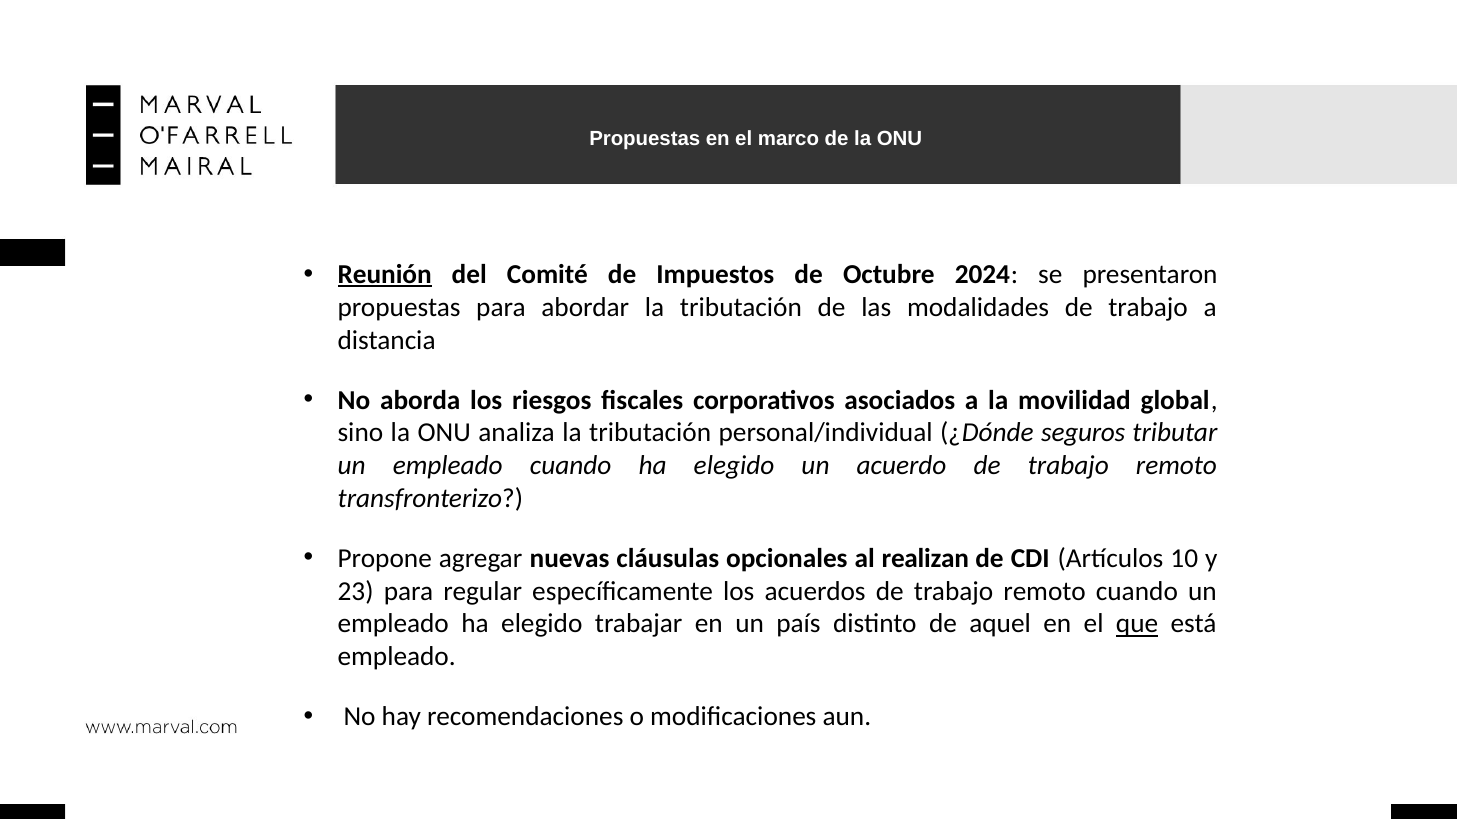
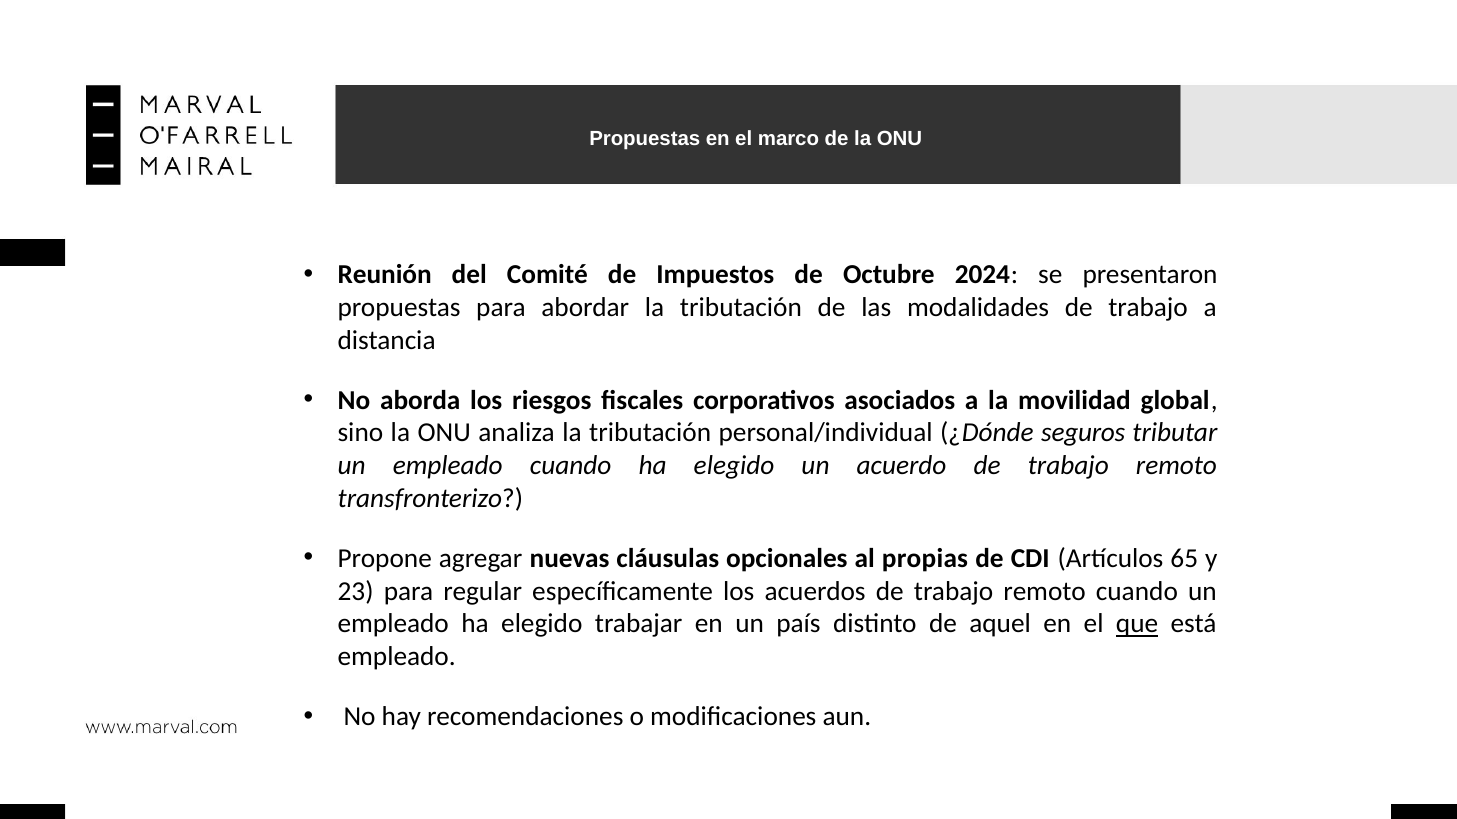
Reunión underline: present -> none (385, 275)
realizan: realizan -> propias (925, 559)
10: 10 -> 65 (1184, 559)
